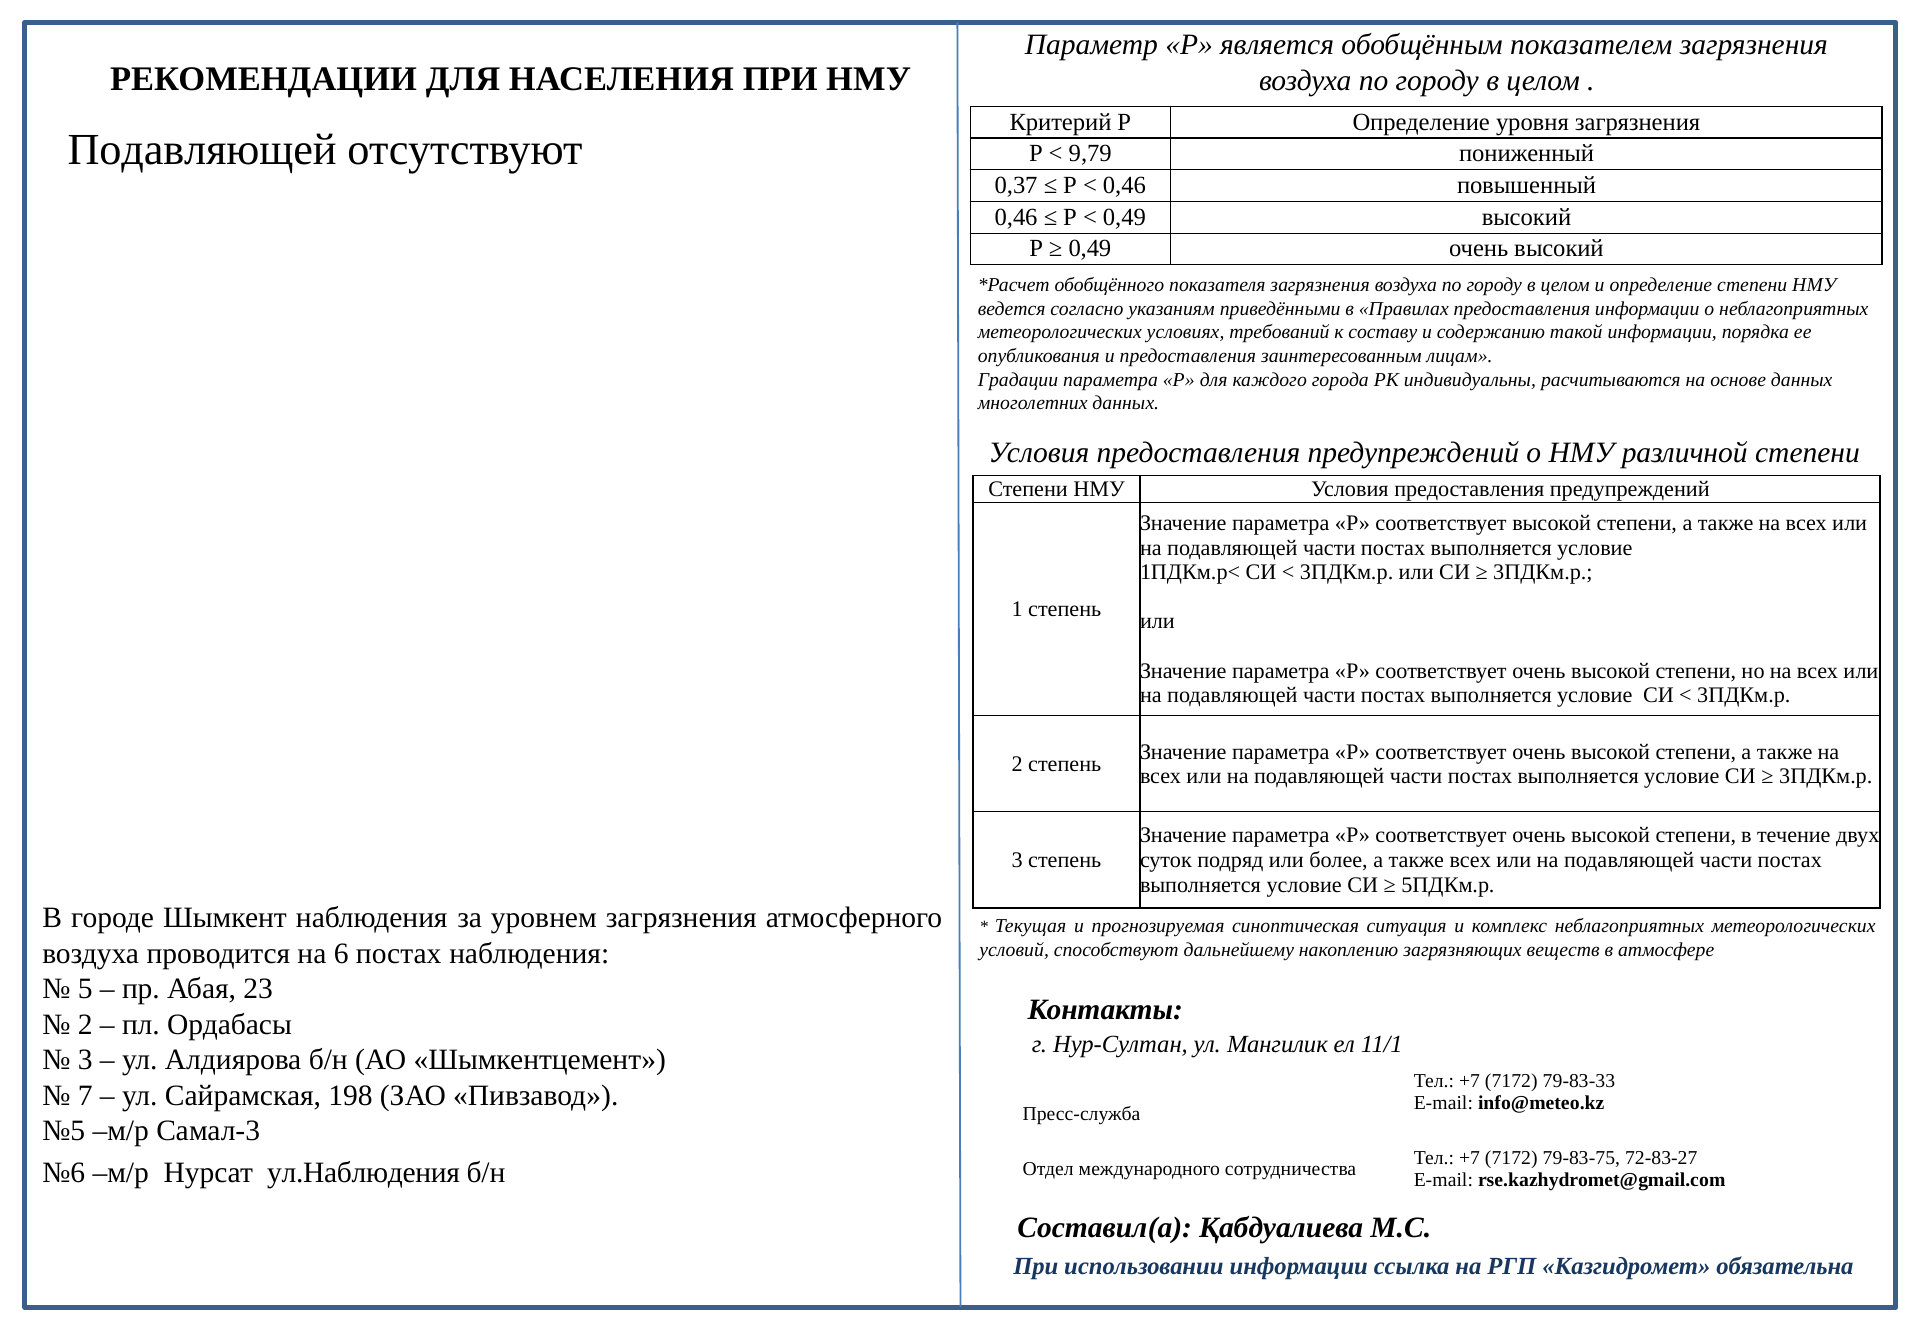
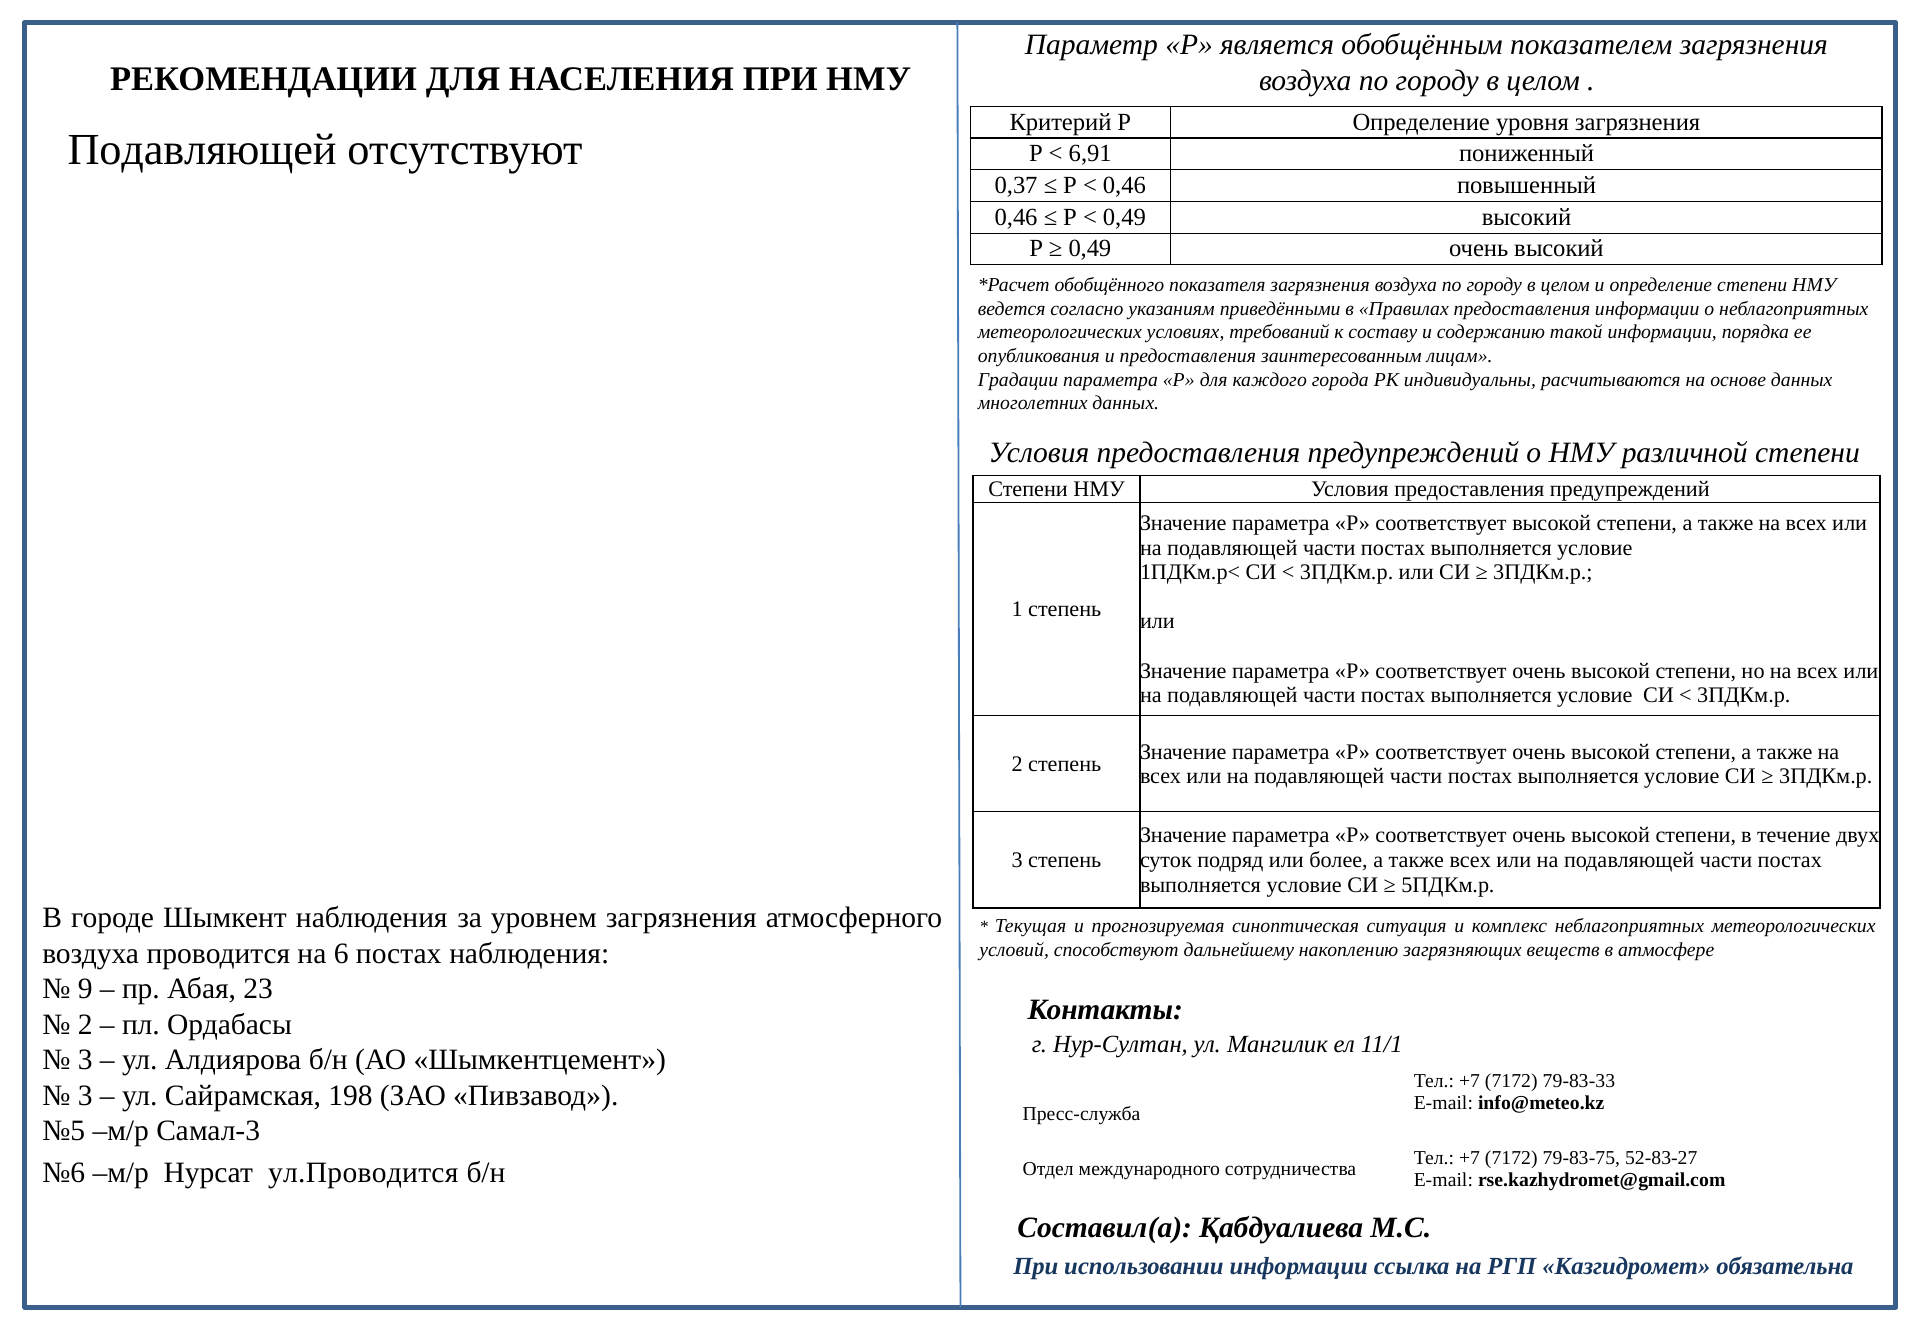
9,79: 9,79 -> 6,91 (1090, 154)
5: 5 -> 9 (85, 989)
7: 7 -> 3 (85, 1095)
72-83-27: 72-83-27 -> 52-83-27 (1661, 1158)
ул.Наблюдения: ул.Наблюдения -> ул.Проводится (363, 1172)
